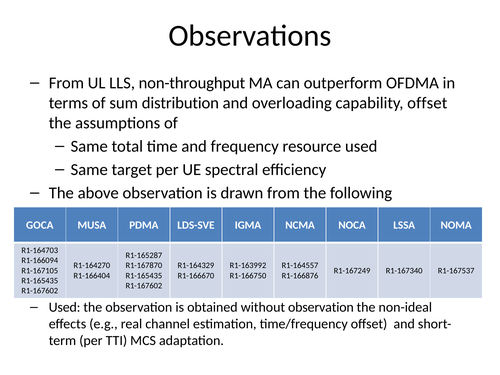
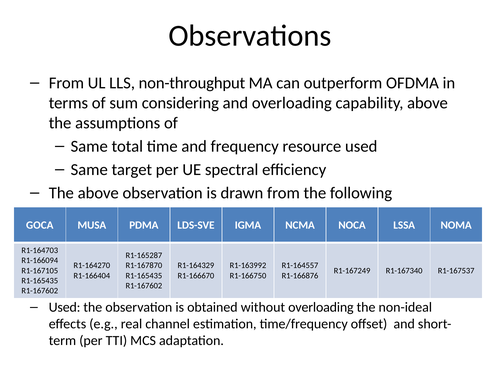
distribution: distribution -> considering (180, 103)
capability offset: offset -> above (427, 103)
without observation: observation -> overloading (321, 307)
